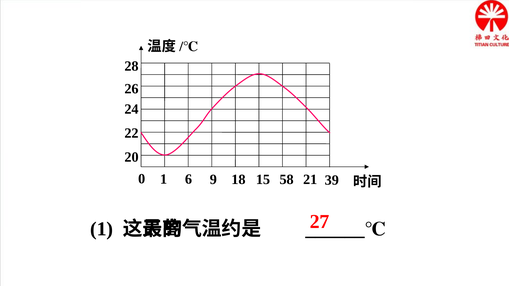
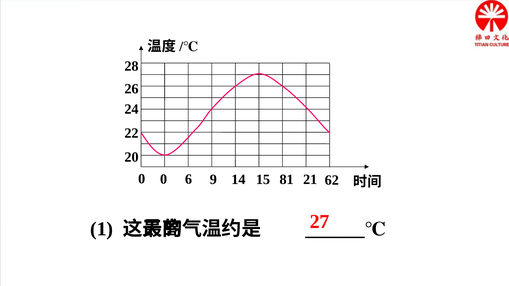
0 1: 1 -> 0 (164, 179)
18: 18 -> 14 (238, 180)
58: 58 -> 81 (287, 180)
39: 39 -> 62 (332, 180)
